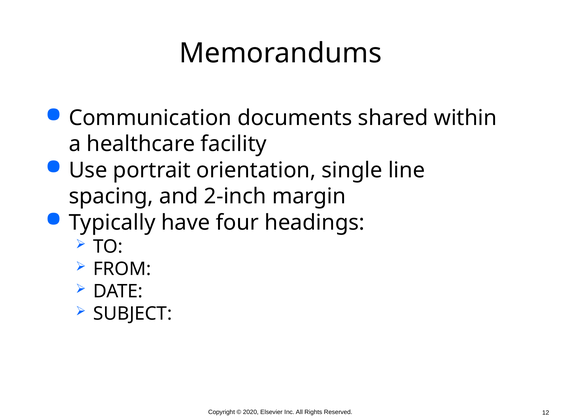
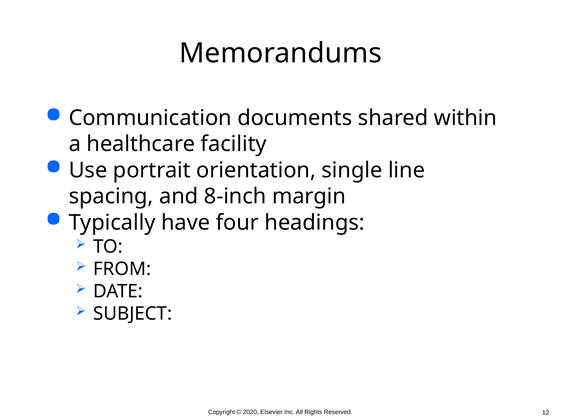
2-inch: 2-inch -> 8-inch (235, 197)
